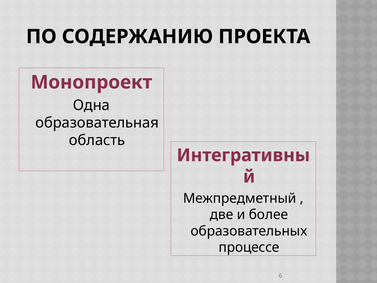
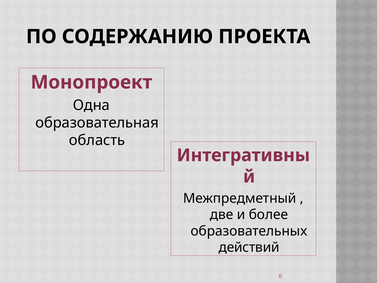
процессе: процессе -> действий (249, 247)
